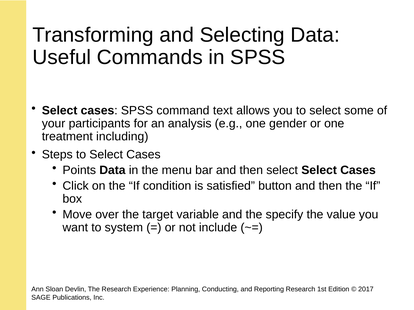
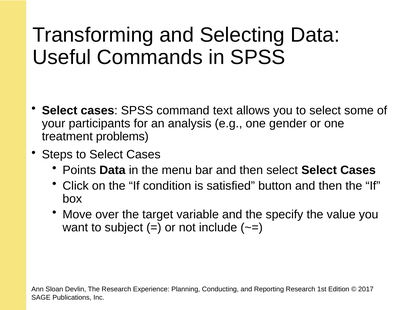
including: including -> problems (122, 137)
system: system -> subject (124, 228)
